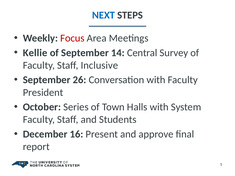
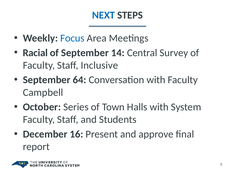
Focus colour: red -> blue (72, 38)
Kellie: Kellie -> Racial (35, 53)
26: 26 -> 64 (80, 80)
President: President -> Campbell (43, 93)
